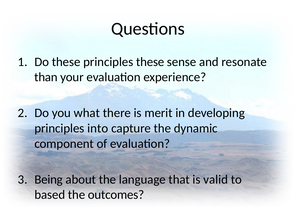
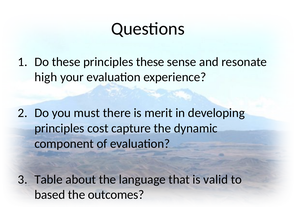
than: than -> high (46, 77)
what: what -> must (87, 113)
into: into -> cost (98, 128)
Being: Being -> Table (49, 179)
